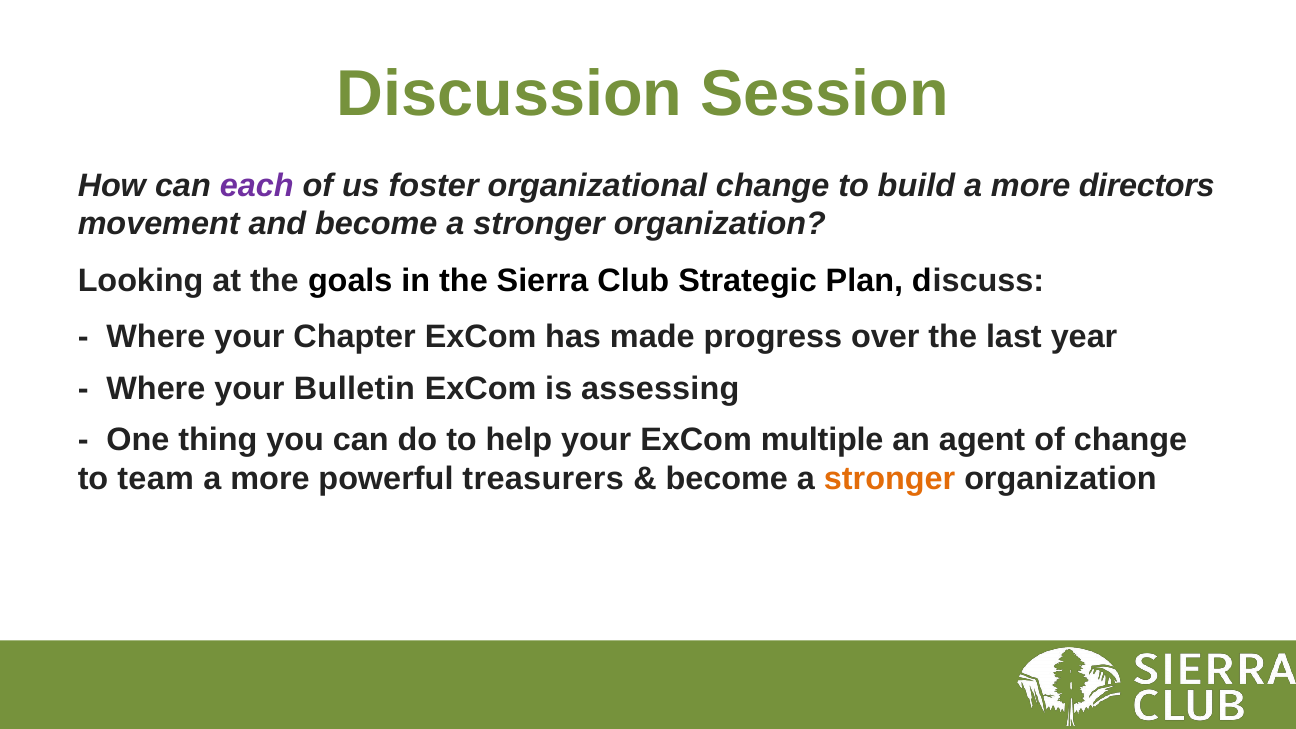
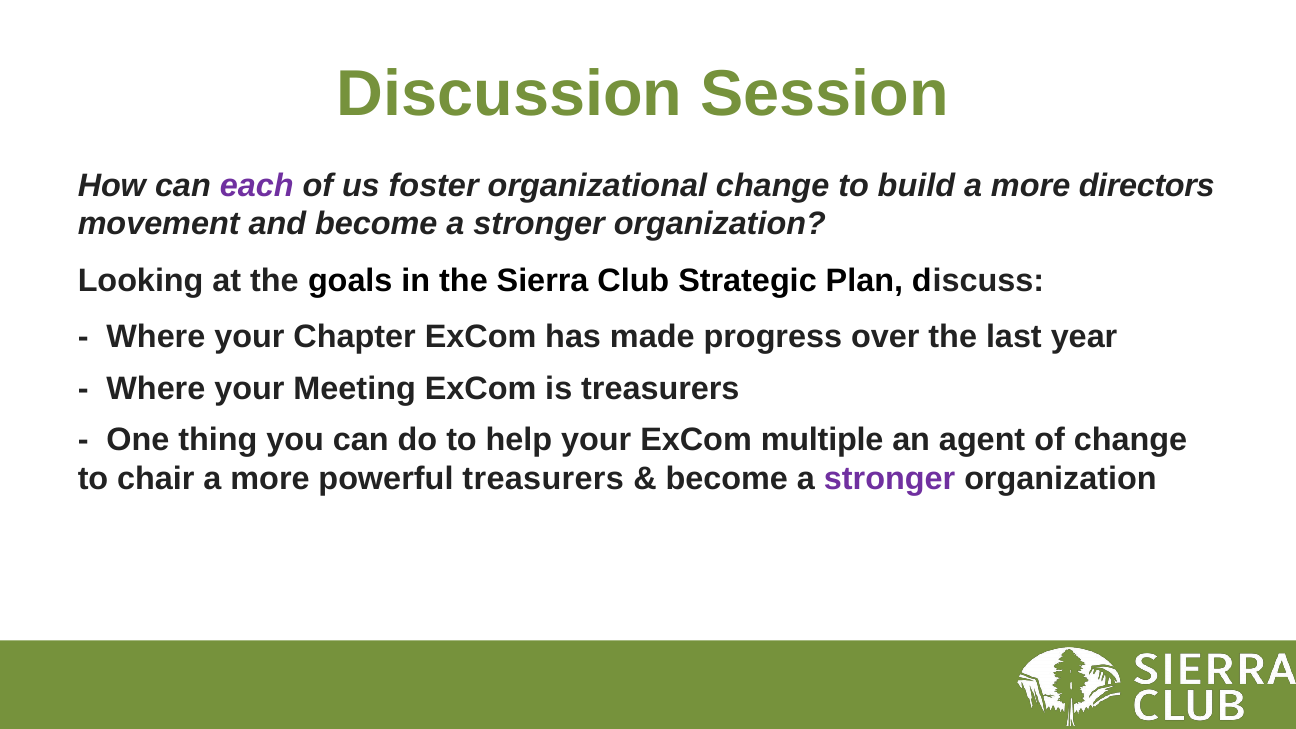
Bulletin: Bulletin -> Meeting (355, 388)
is assessing: assessing -> treasurers (660, 388)
team: team -> chair (156, 479)
stronger colour: orange -> purple (890, 479)
